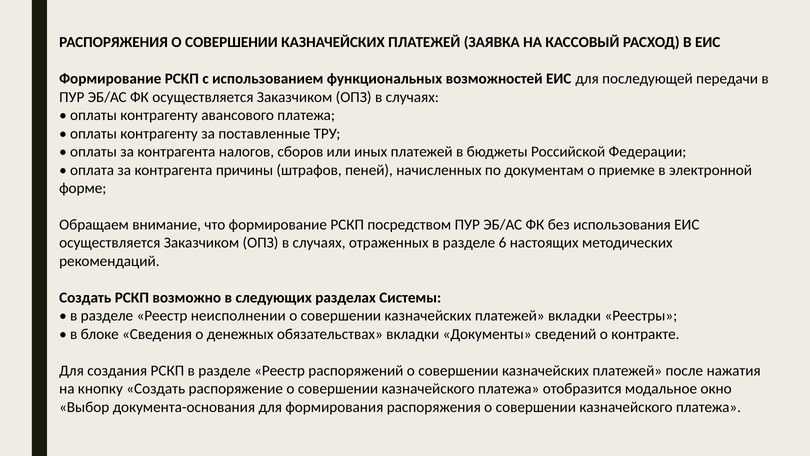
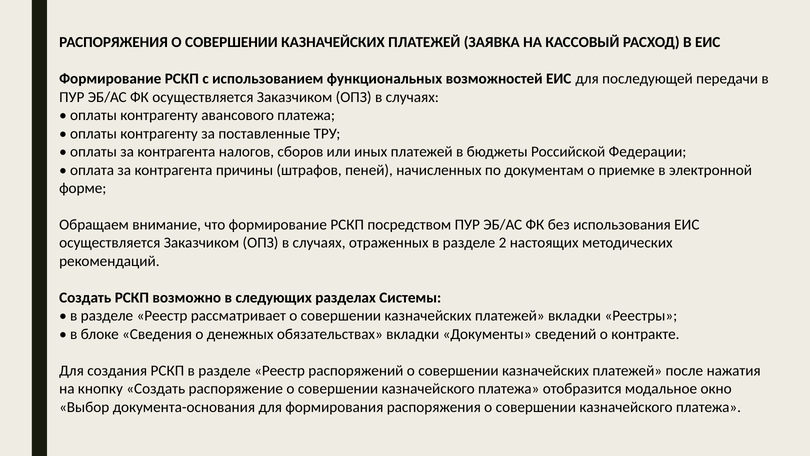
6: 6 -> 2 (503, 243)
неисполнении: неисполнении -> рассматривает (238, 316)
